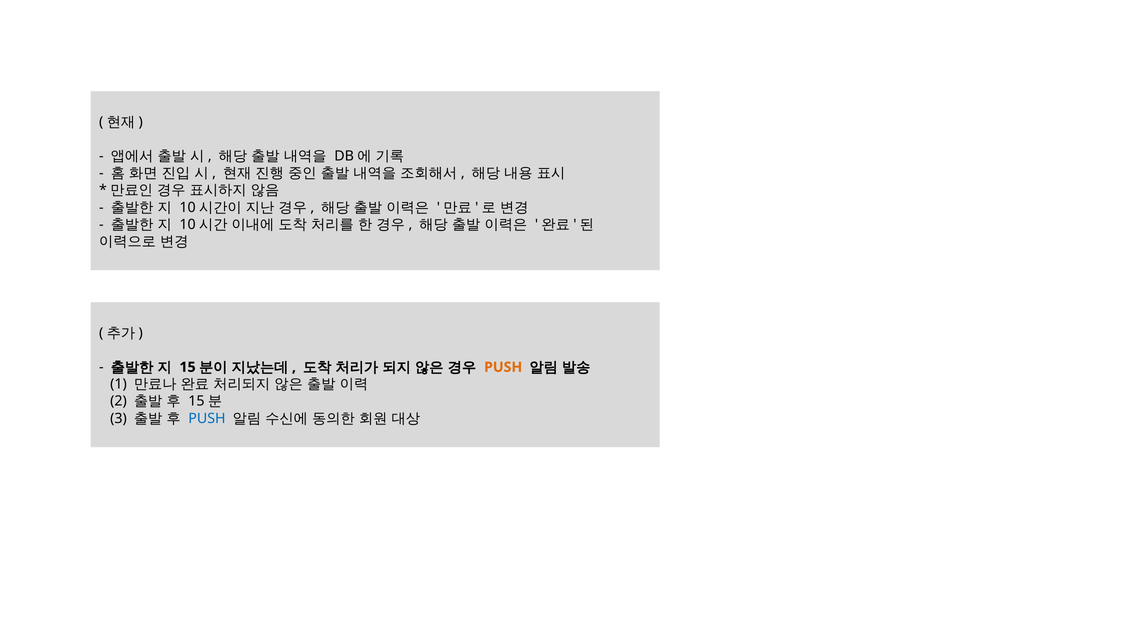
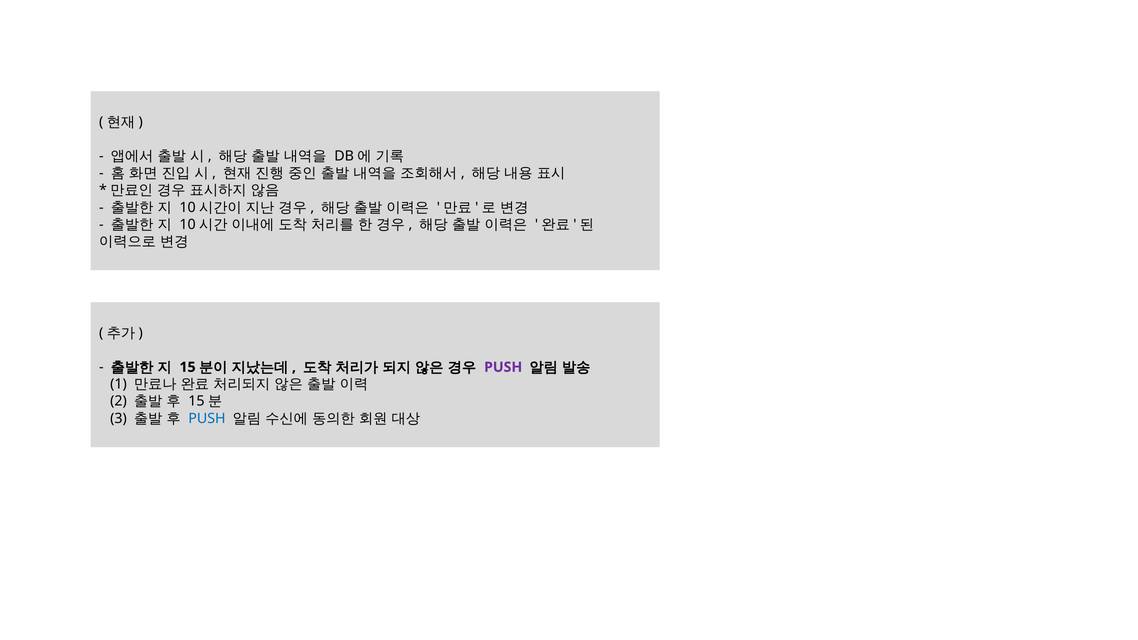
PUSH colour: orange -> purple (503, 367)
